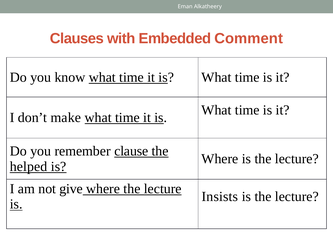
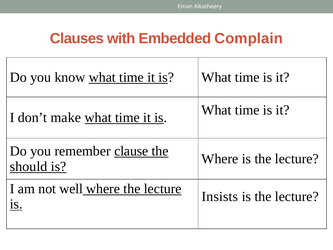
Comment: Comment -> Complain (249, 38)
helped: helped -> should (29, 166)
give: give -> well (71, 189)
